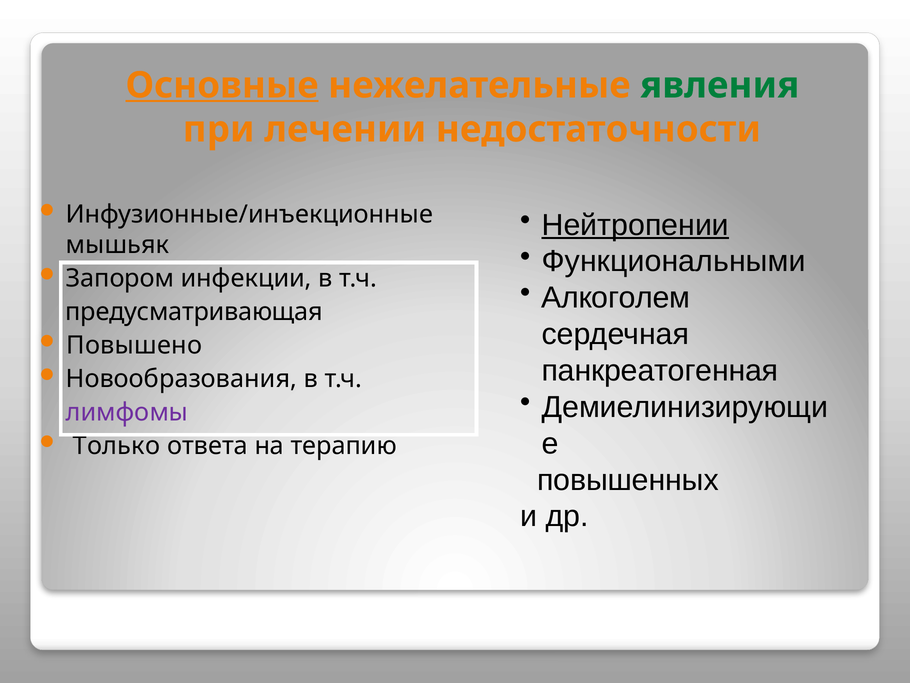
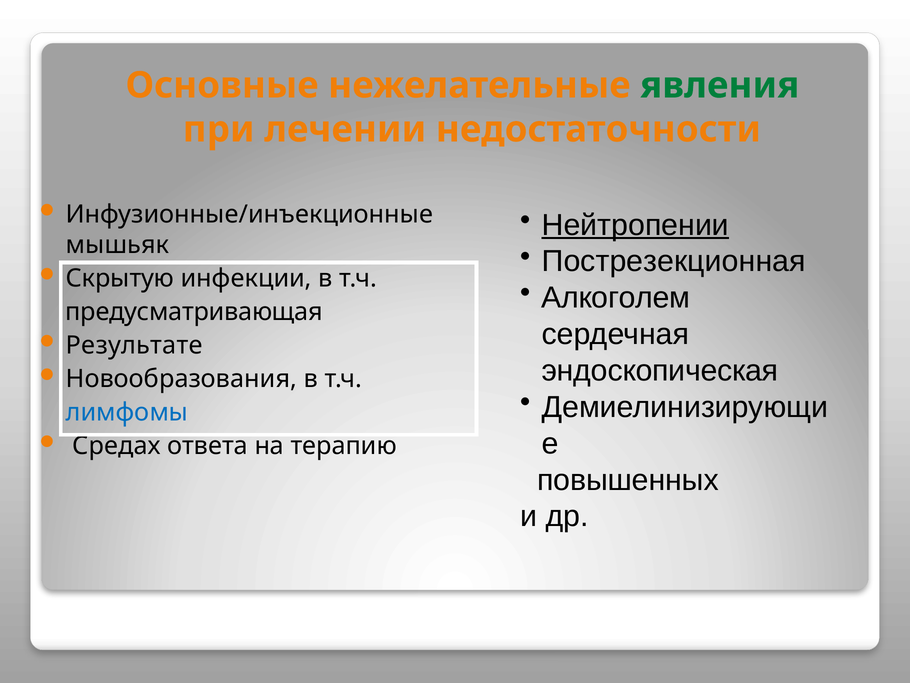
Основные underline: present -> none (222, 85)
Функциональными: Функциональными -> Пострезекционная (674, 261)
Запором: Запором -> Скрытую (120, 278)
Повышено: Повышено -> Результате (134, 345)
панкреатогенная: панкреатогенная -> эндоскопическая (660, 370)
лимфомы colour: purple -> blue (127, 412)
Только: Только -> Средах (117, 446)
